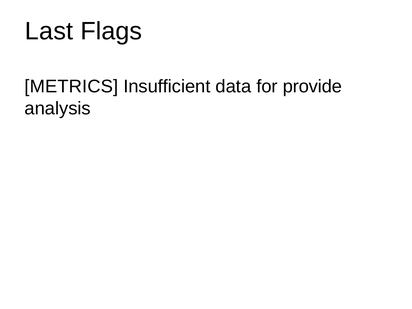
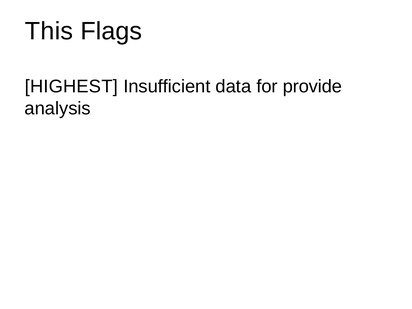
Last: Last -> This (49, 31)
METRICS: METRICS -> HIGHEST (71, 86)
